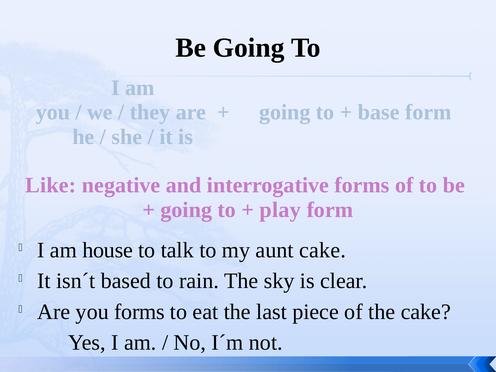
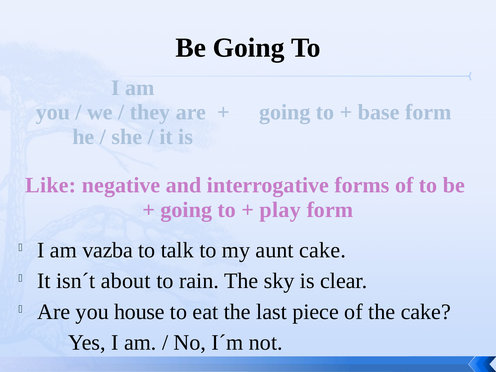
house: house -> vazba (108, 250)
based: based -> about (126, 281)
you forms: forms -> house (139, 312)
